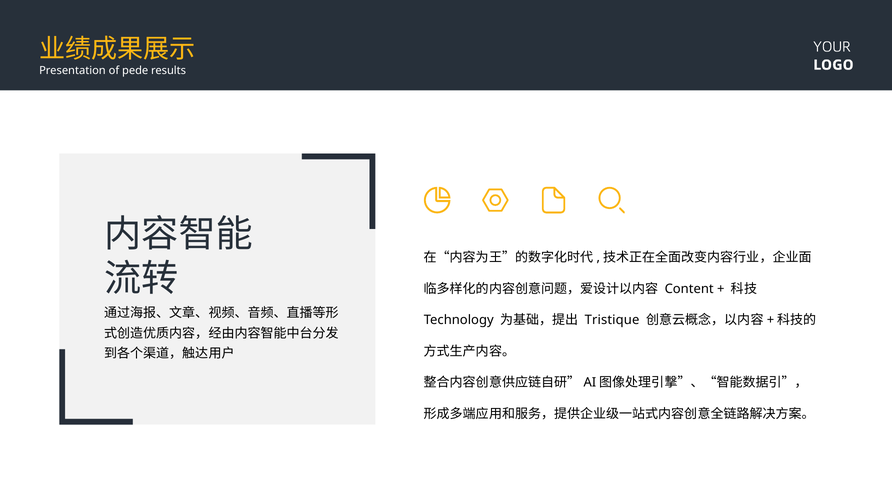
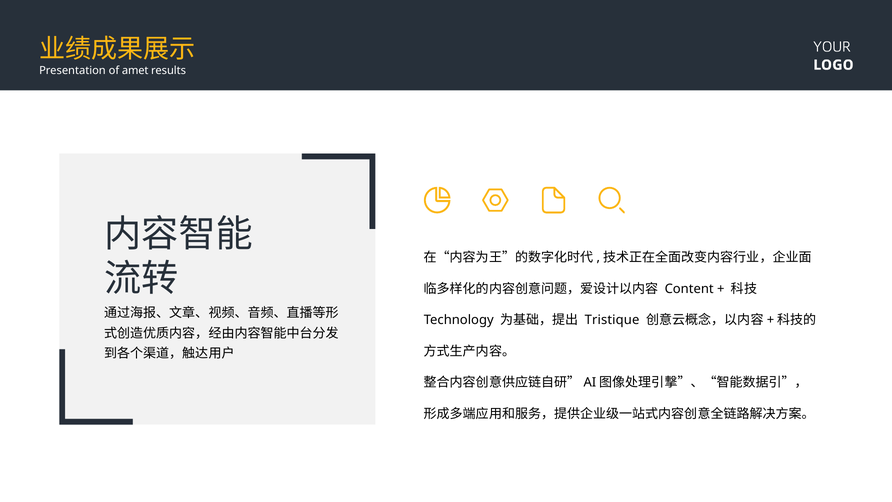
pede: pede -> amet (135, 71)
